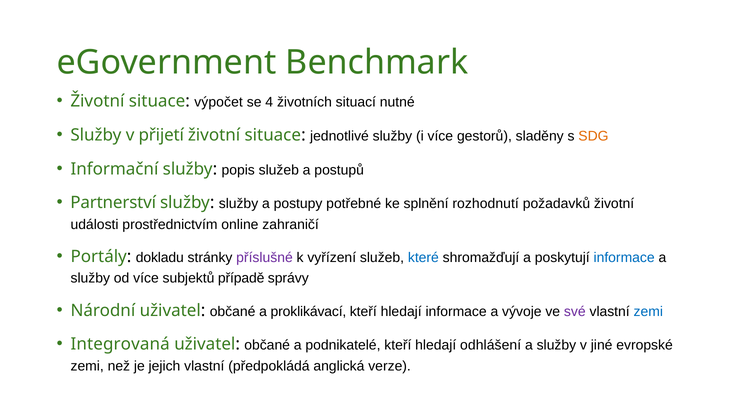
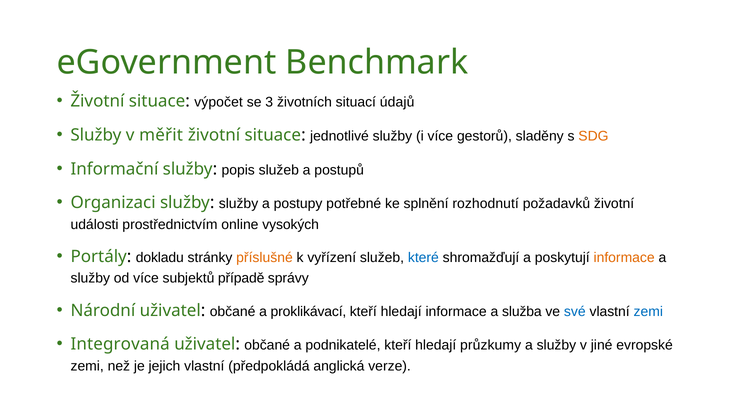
4: 4 -> 3 (269, 102)
nutné: nutné -> údajů (397, 102)
přijetí: přijetí -> měřit (161, 135)
Partnerství: Partnerství -> Organizaci (113, 203)
zahraničí: zahraničí -> vysokých (291, 224)
příslušné colour: purple -> orange (265, 258)
informace colour: blue -> orange (624, 258)
vývoje: vývoje -> služba (522, 311)
své colour: purple -> blue (575, 311)
odhlášení: odhlášení -> průzkumy (491, 345)
